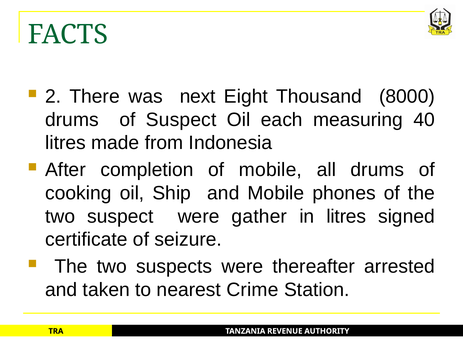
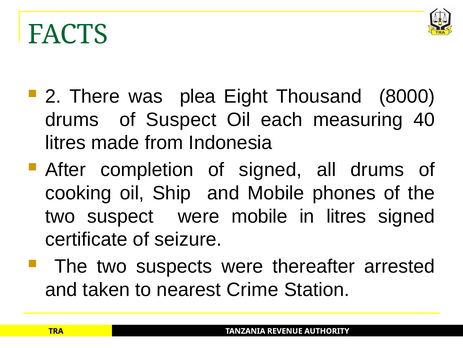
next: next -> plea (198, 96)
of mobile: mobile -> signed (270, 170)
were gather: gather -> mobile (260, 216)
